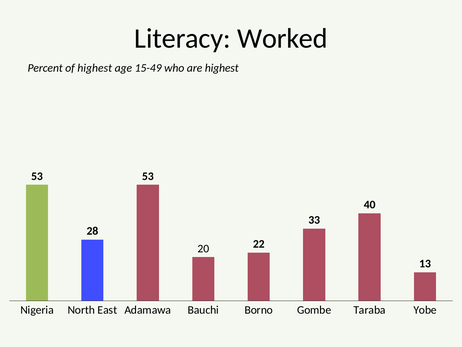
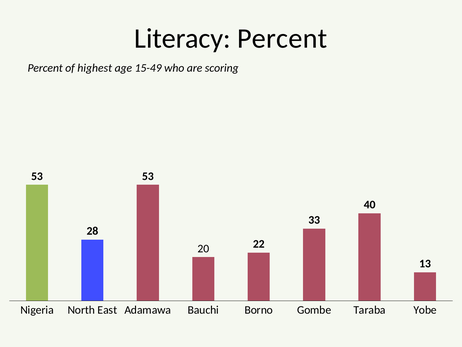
Literacy Worked: Worked -> Percent (282, 39)
are highest: highest -> scoring (222, 68)
